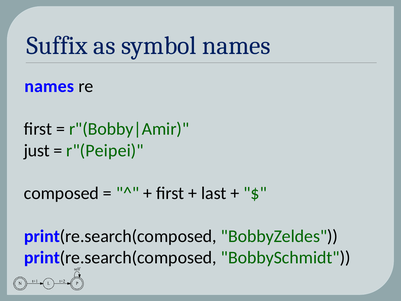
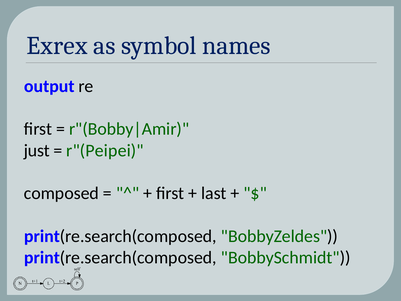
Suffix: Suffix -> Exrex (57, 46)
names: names -> output (49, 86)
